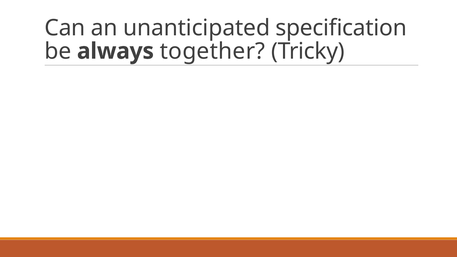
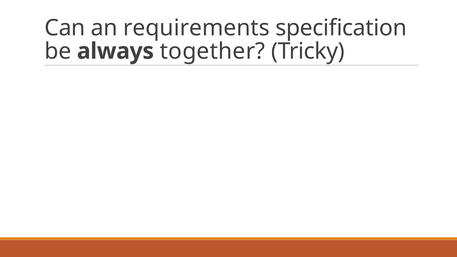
unanticipated: unanticipated -> requirements (196, 28)
